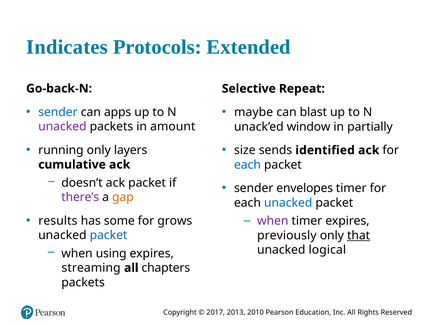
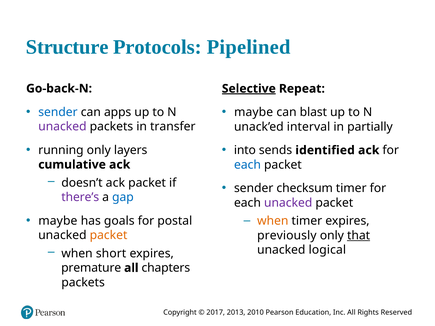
Indicates: Indicates -> Structure (67, 47)
Extended: Extended -> Pipelined (249, 47)
Selective underline: none -> present (249, 89)
amount: amount -> transfer (173, 127)
window: window -> interval (309, 127)
size: size -> into (245, 150)
envelopes: envelopes -> checksum (305, 188)
gap colour: orange -> blue (123, 197)
unacked colour: blue -> purple (288, 203)
results: results -> maybe (58, 221)
some: some -> goals (119, 221)
grows: grows -> postal (175, 221)
when colour: purple -> orange (273, 221)
packet colour: blue -> orange (109, 235)
using: using -> short (111, 254)
streaming: streaming -> premature (91, 268)
